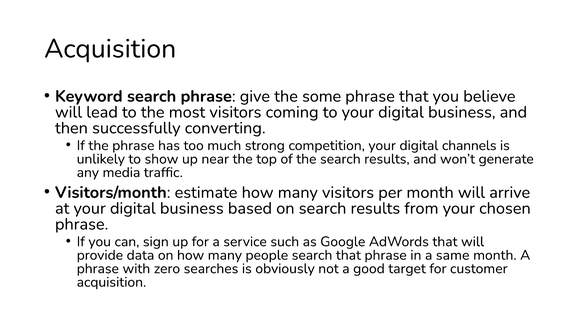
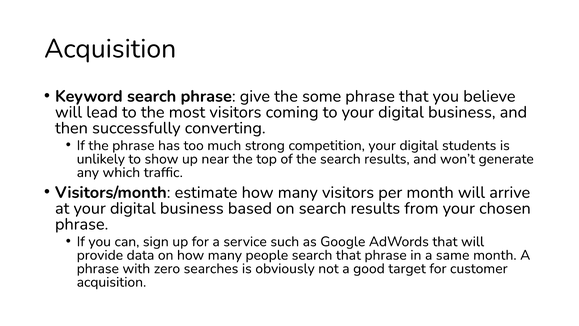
channels: channels -> students (469, 145)
media: media -> which (121, 172)
